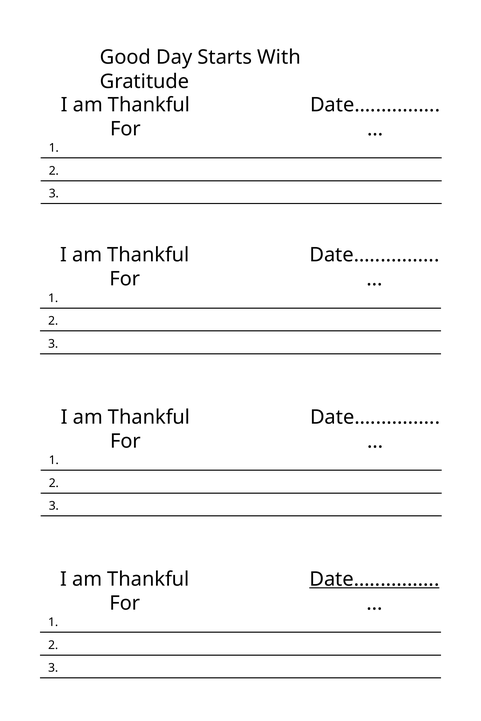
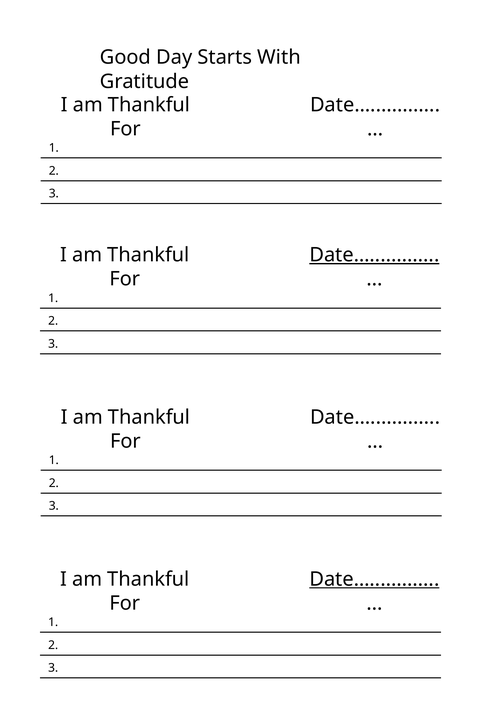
Date… underline: none -> present (374, 255)
